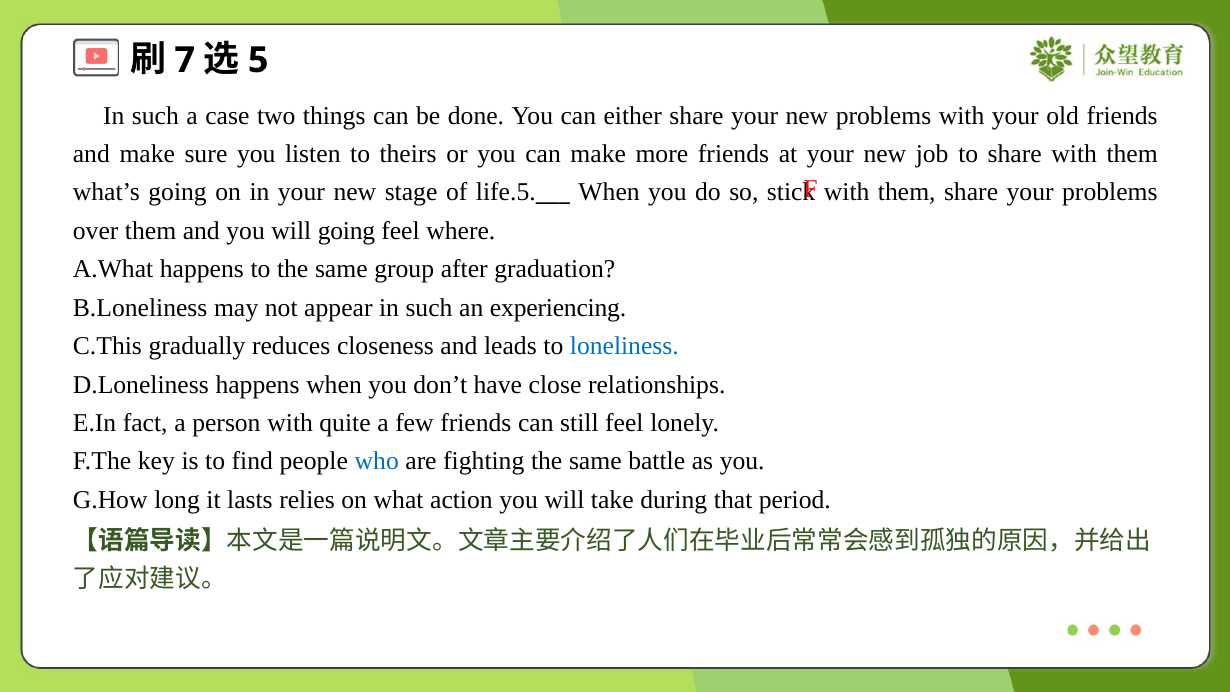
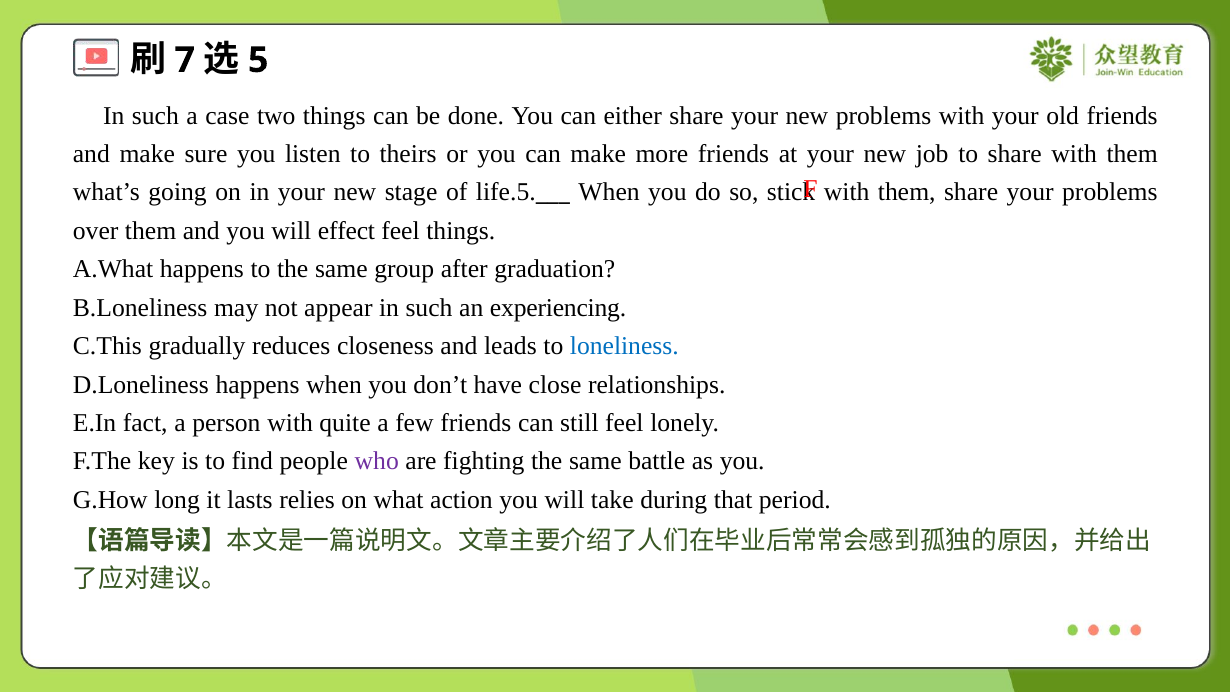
will going: going -> effect (346, 231)
feel where: where -> things (461, 231)
who colour: blue -> purple (377, 461)
